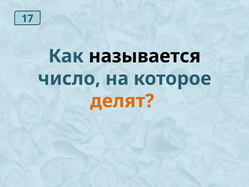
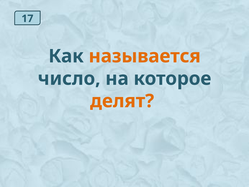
называется colour: black -> orange (145, 56)
